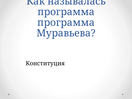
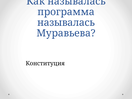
программа: программа -> называлась (66, 23)
